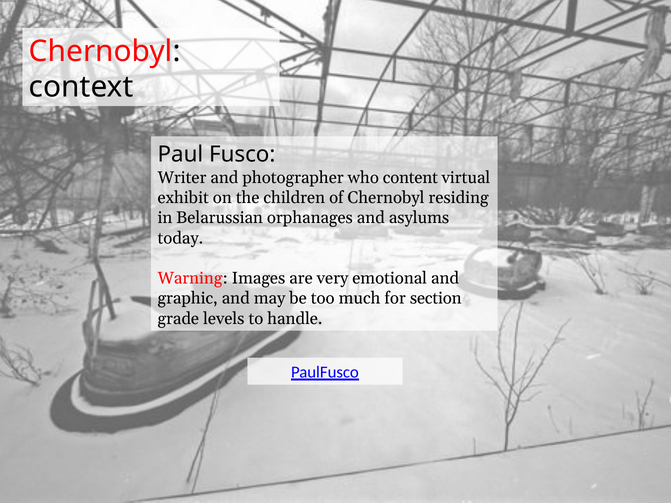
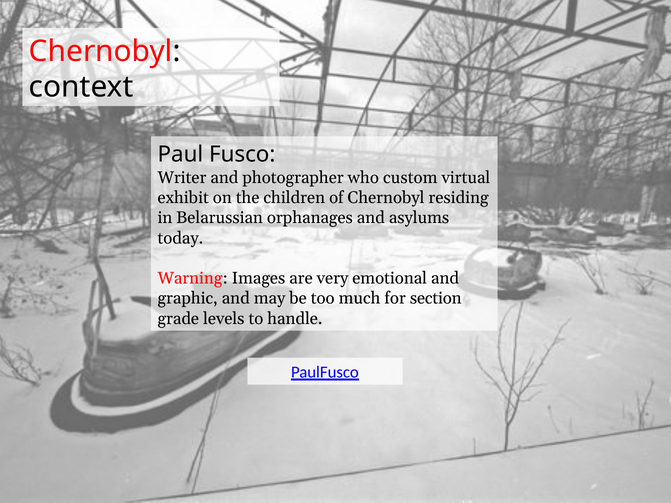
content: content -> custom (410, 178)
